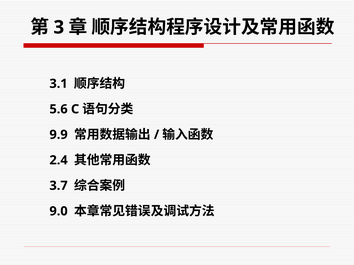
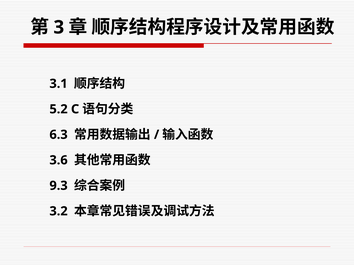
5.6: 5.6 -> 5.2 (59, 109)
9.9: 9.9 -> 6.3 (59, 135)
2.4: 2.4 -> 3.6 (59, 160)
3.7: 3.7 -> 9.3 (59, 186)
9.0: 9.0 -> 3.2 (59, 212)
